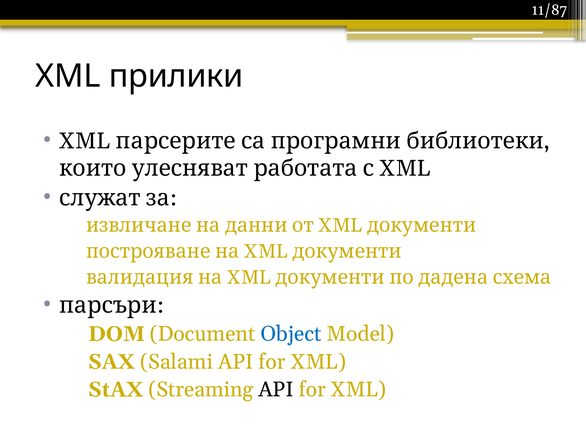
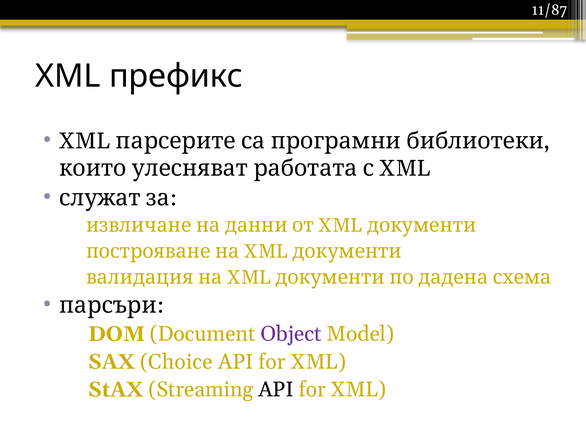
прилики: прилики -> префикс (176, 76)
Object colour: blue -> purple (291, 334)
Salami: Salami -> Choice (176, 362)
